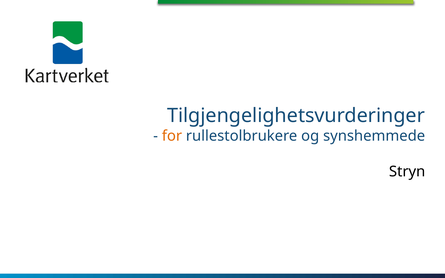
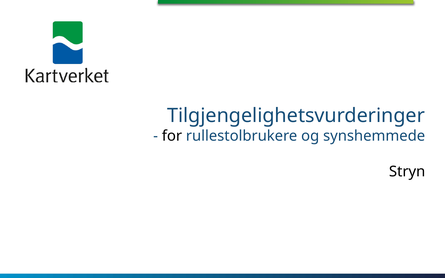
for colour: orange -> black (172, 136)
